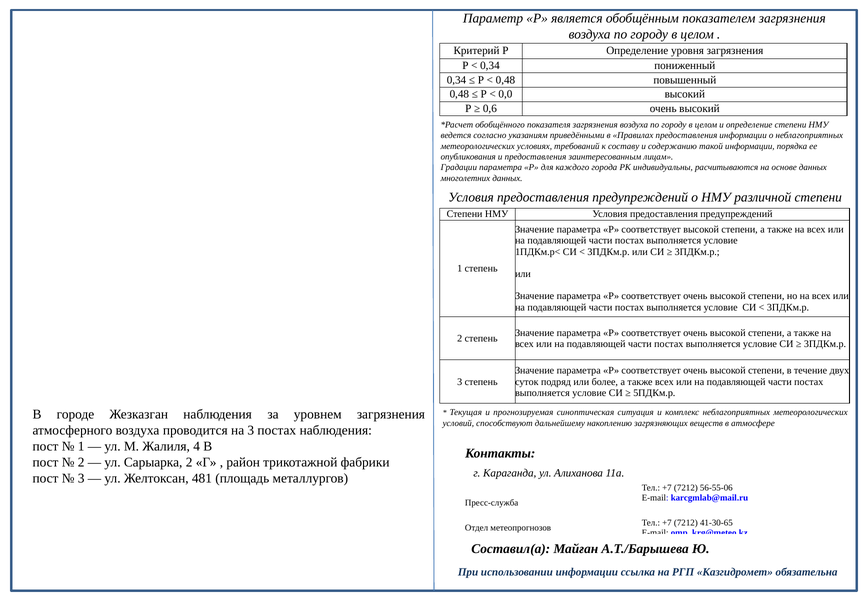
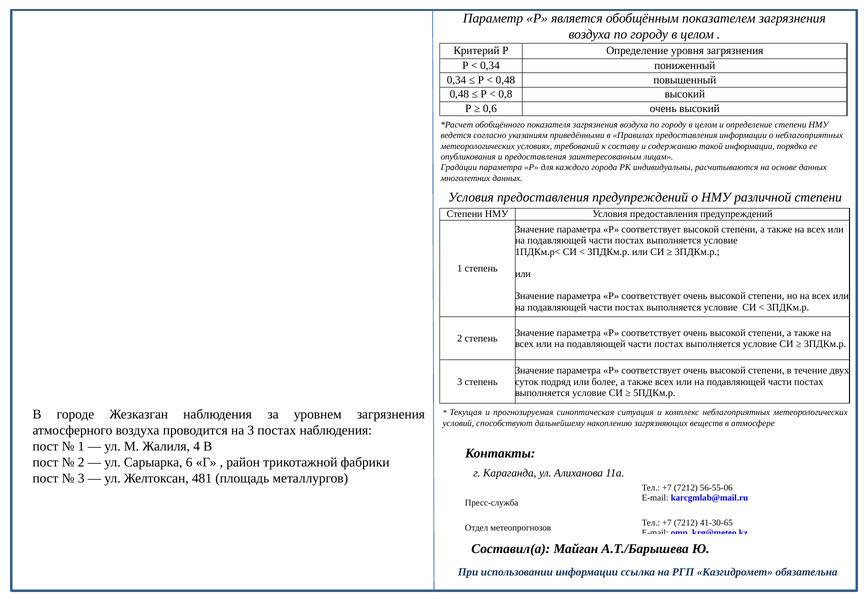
0,0: 0,0 -> 0,8 (505, 94)
Сарыарка 2: 2 -> 6 (189, 462)
